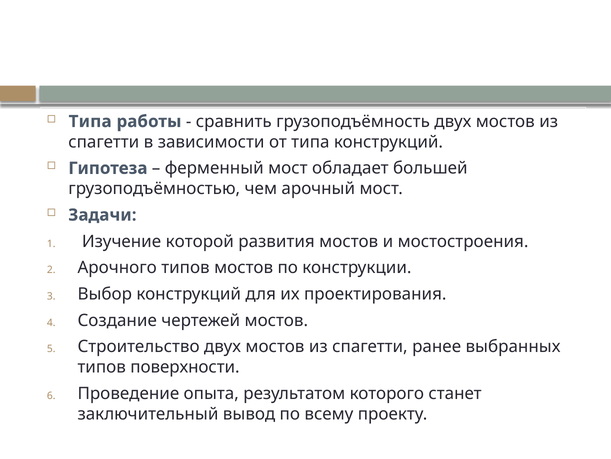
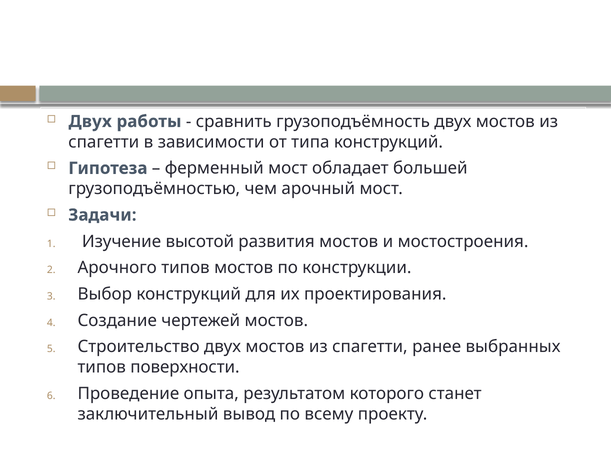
Типа: Типа -> Двух (90, 121)
которой: которой -> высотой (200, 241)
